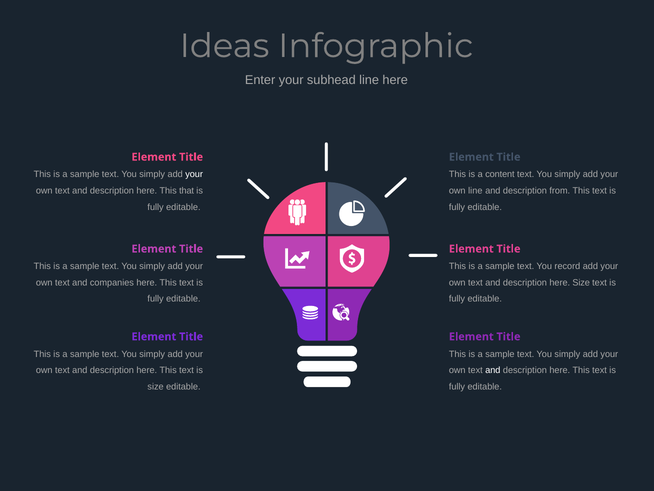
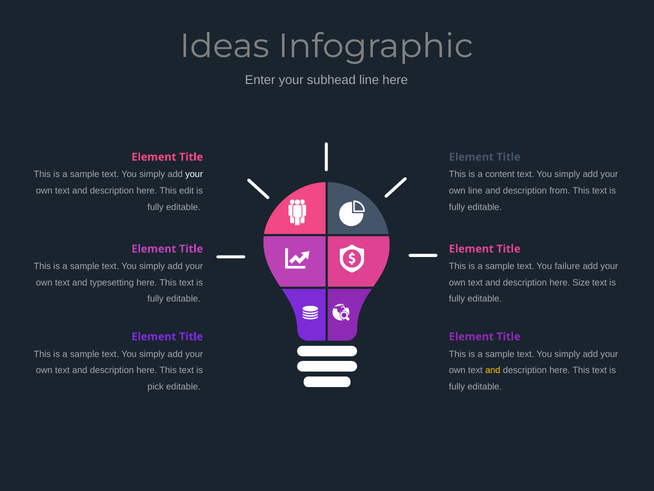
that: that -> edit (187, 191)
record: record -> failure (567, 266)
companies: companies -> typesetting (112, 282)
and colour: white -> yellow (493, 370)
size: size -> pick (156, 386)
